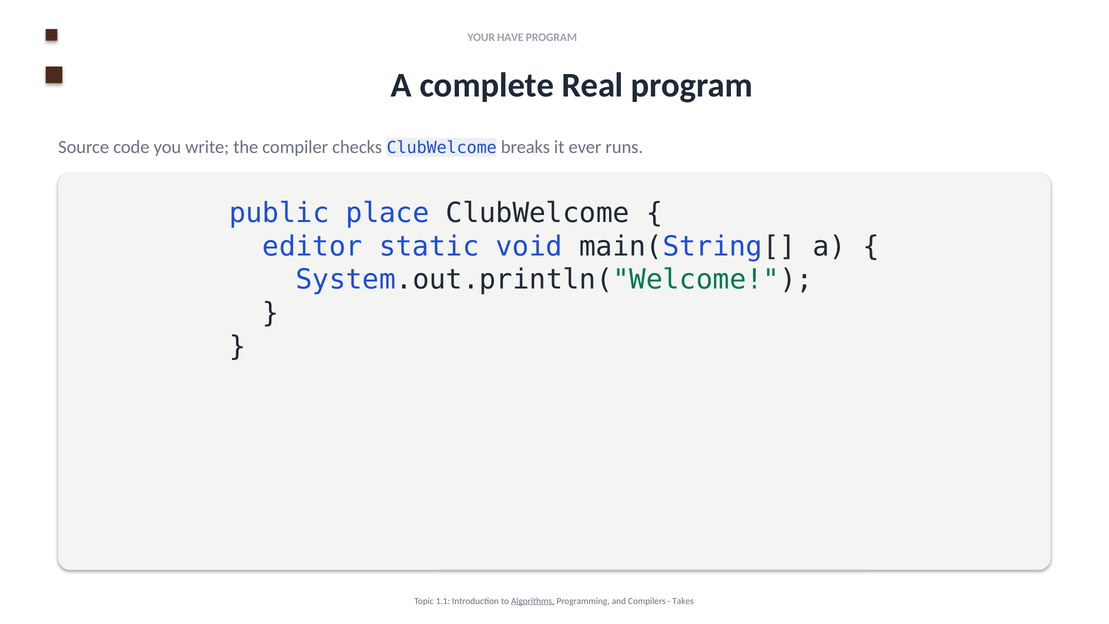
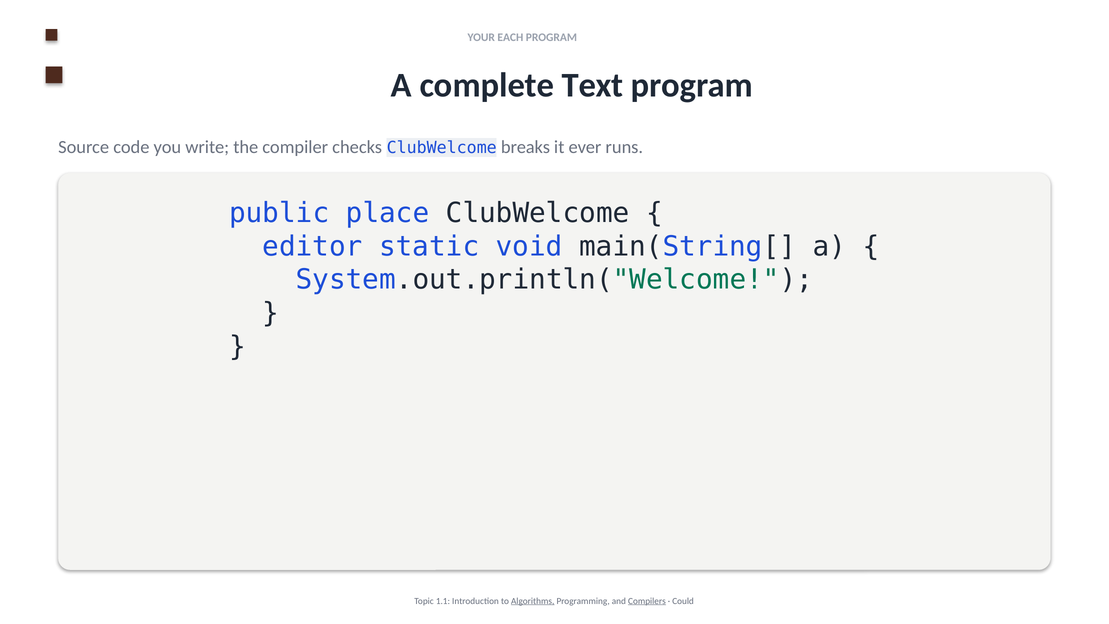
HAVE: HAVE -> EACH (510, 38)
Real: Real -> Text (593, 85)
Compilers underline: none -> present (647, 601)
Takes: Takes -> Could (683, 601)
